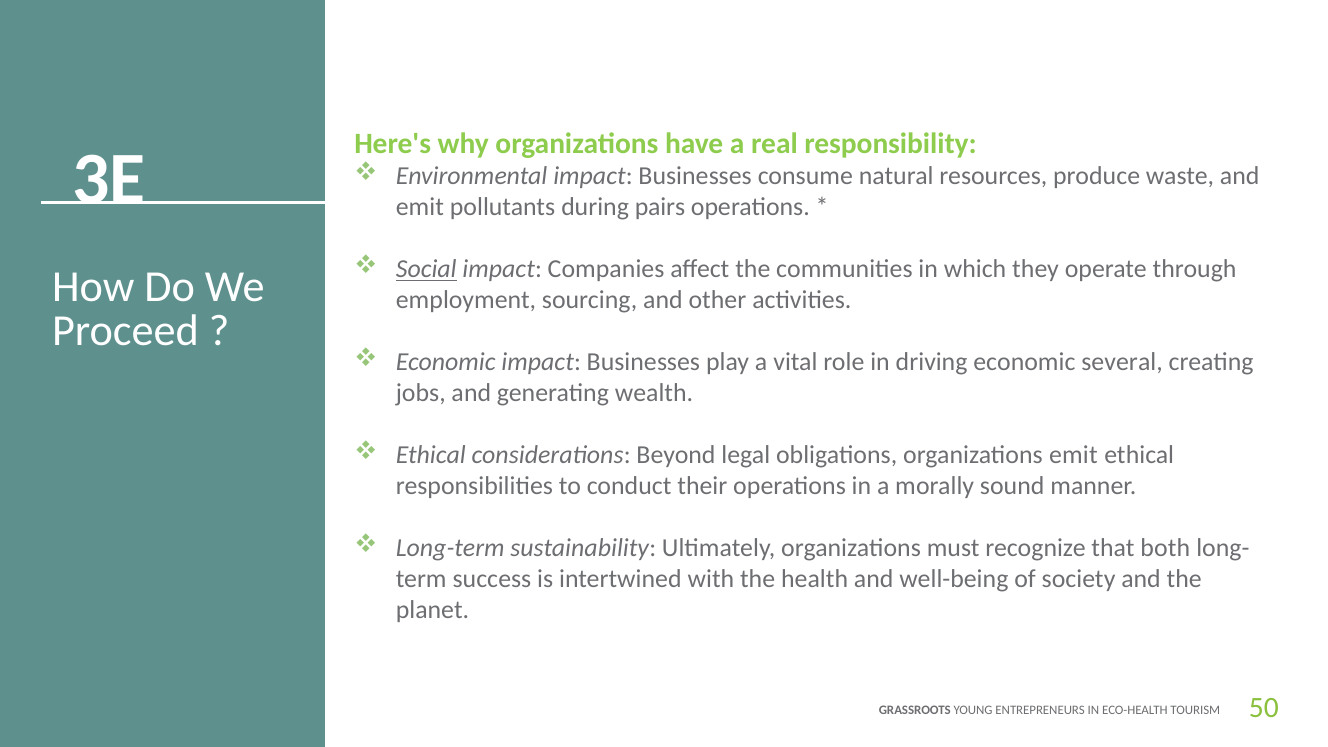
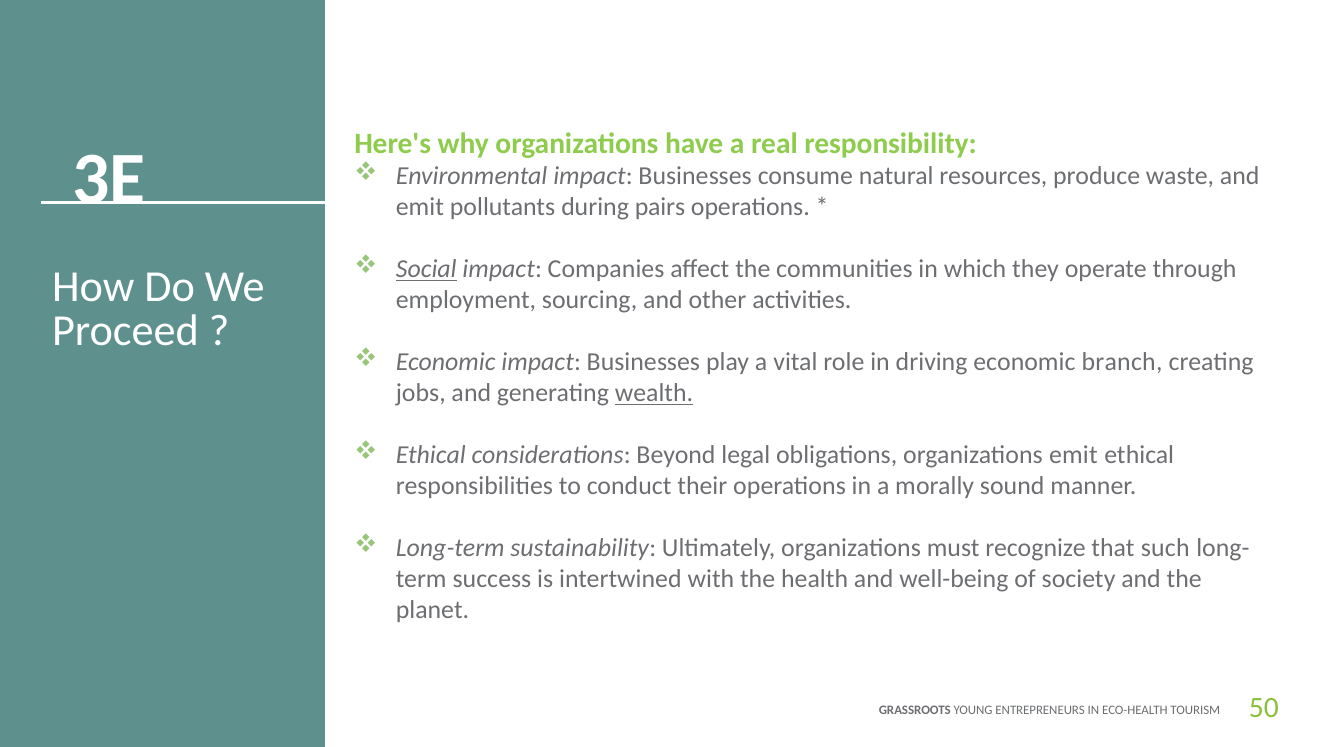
several: several -> branch (1122, 362)
wealth underline: none -> present (654, 393)
both: both -> such (1165, 548)
